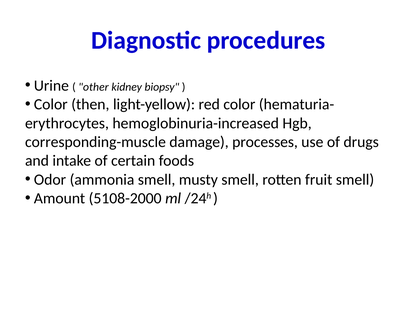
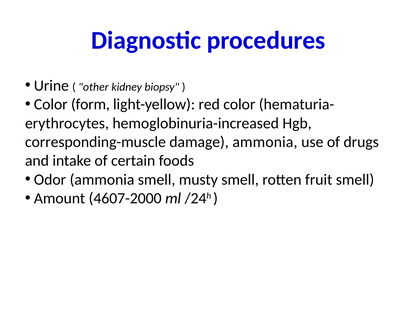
then: then -> form (90, 104)
damage processes: processes -> ammonia (265, 142)
5108-2000: 5108-2000 -> 4607-2000 (125, 198)
